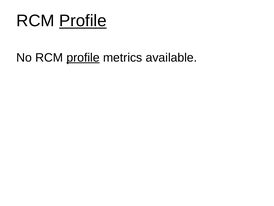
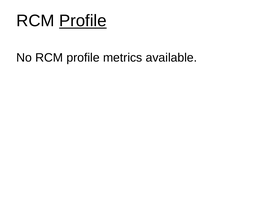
profile underline: present -> none (83, 57)
